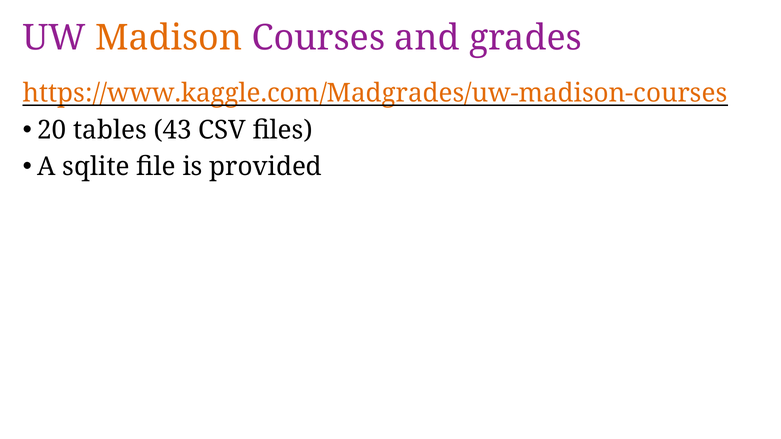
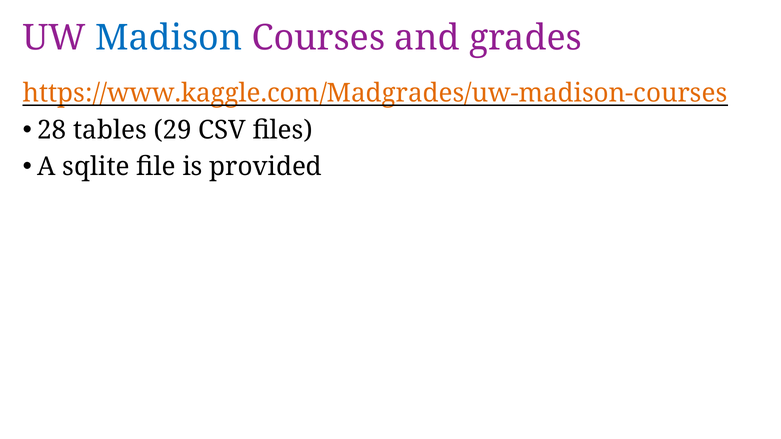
Madison colour: orange -> blue (169, 38)
20: 20 -> 28 (52, 130)
43: 43 -> 29 (173, 130)
